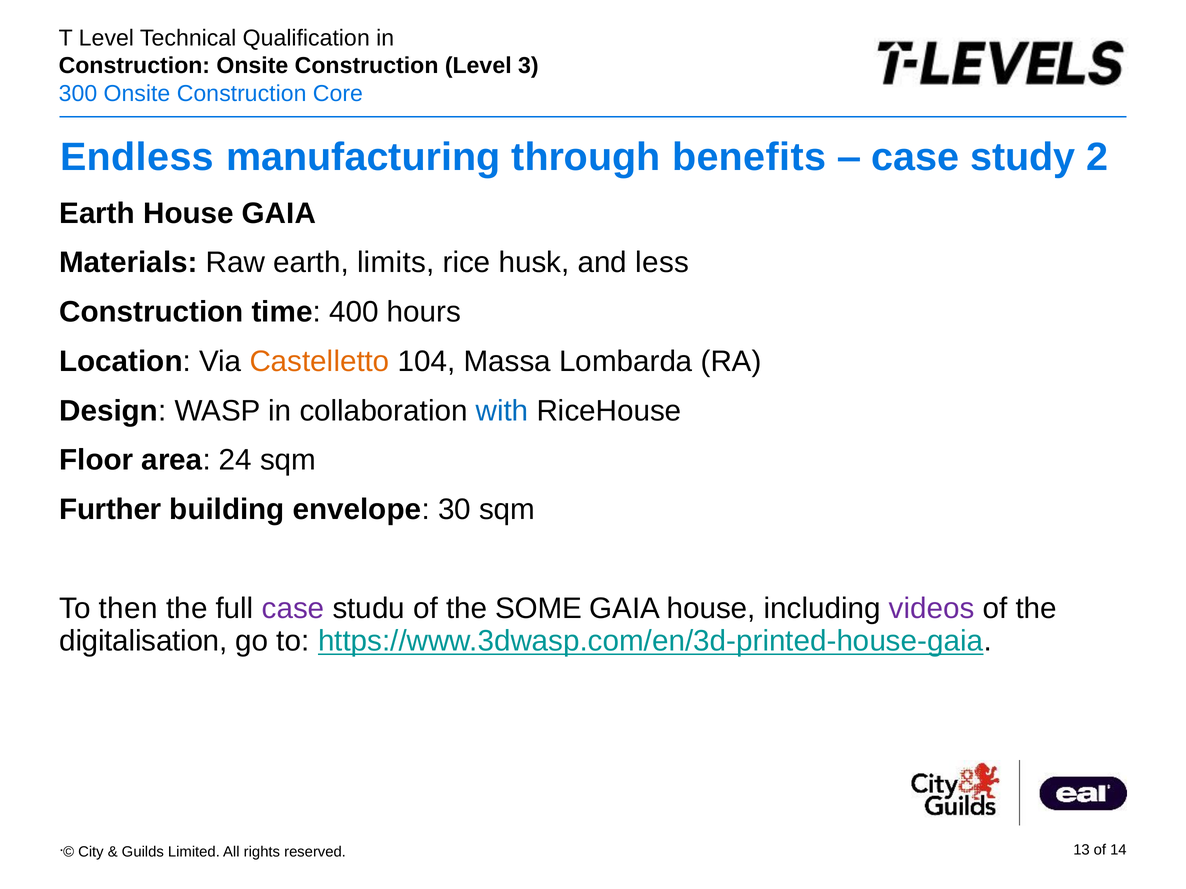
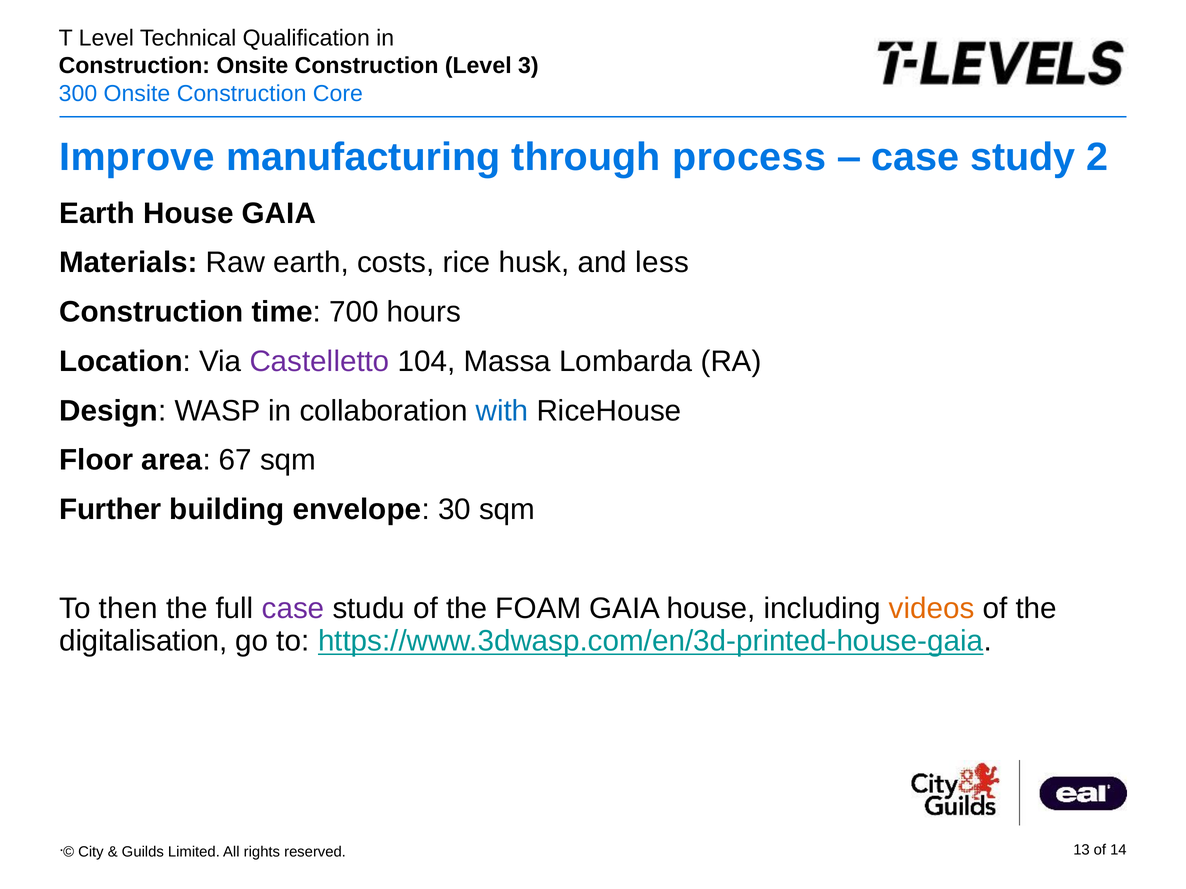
Endless: Endless -> Improve (137, 157)
benefits: benefits -> process (749, 157)
limits: limits -> costs (396, 263)
400: 400 -> 700 (354, 312)
Castelletto colour: orange -> purple (320, 362)
24: 24 -> 67 (235, 460)
SOME: SOME -> FOAM (538, 609)
videos colour: purple -> orange (932, 609)
